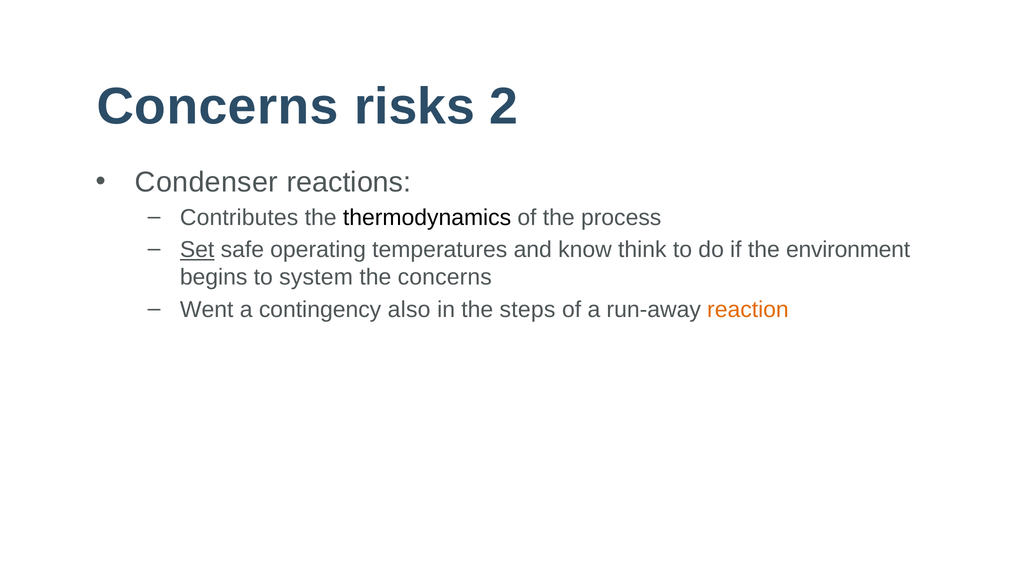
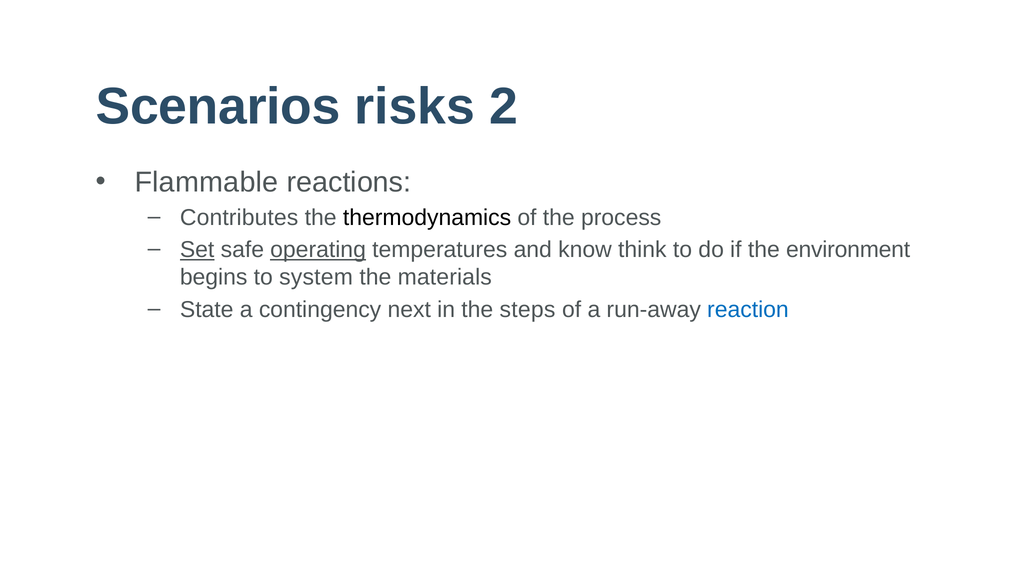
Concerns: Concerns -> Scenarios (218, 107)
Condenser: Condenser -> Flammable (207, 182)
operating underline: none -> present (318, 250)
the concerns: concerns -> materials (445, 277)
Went: Went -> State (207, 310)
also: also -> next (409, 310)
reaction colour: orange -> blue (748, 310)
